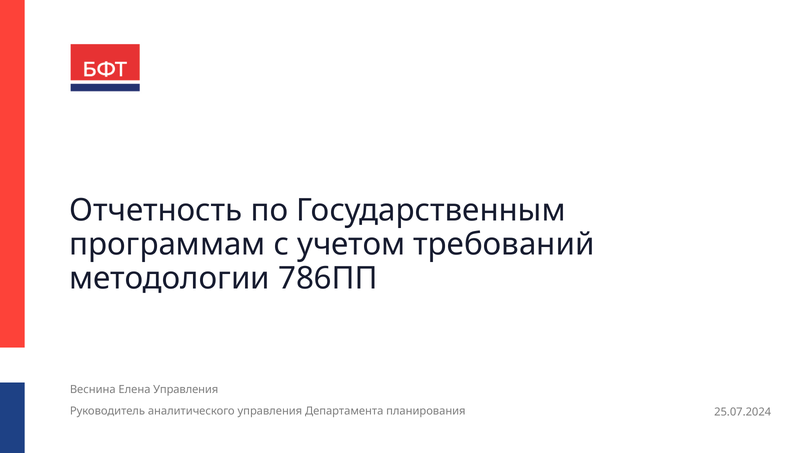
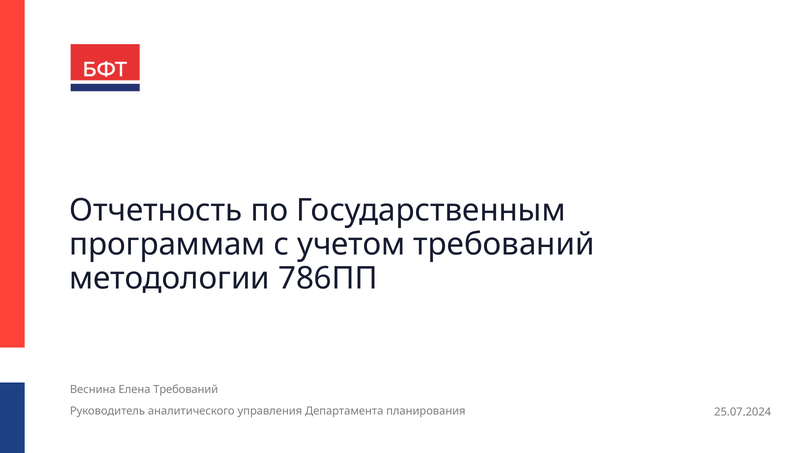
Елена Управления: Управления -> Требований (186, 390)
